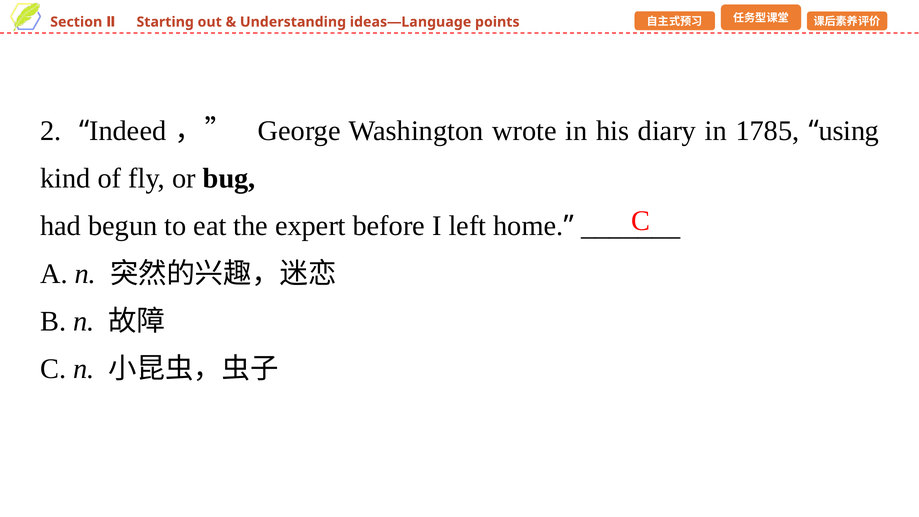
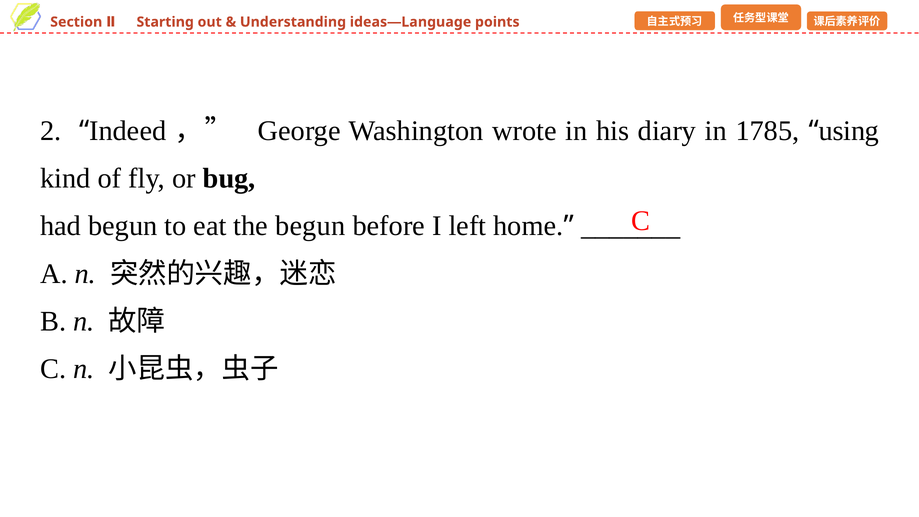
the expert: expert -> begun (310, 226)
